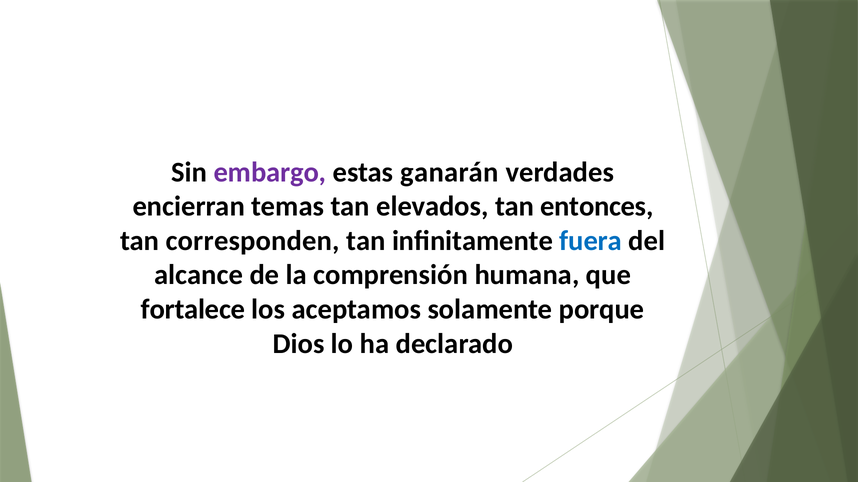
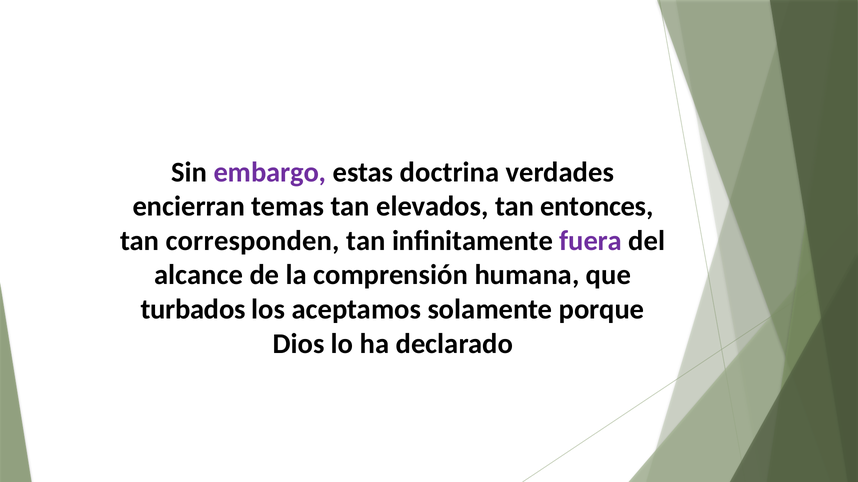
ganarán: ganarán -> doctrina (450, 172)
fuera colour: blue -> purple (591, 241)
fortalece: fortalece -> turbados (193, 310)
